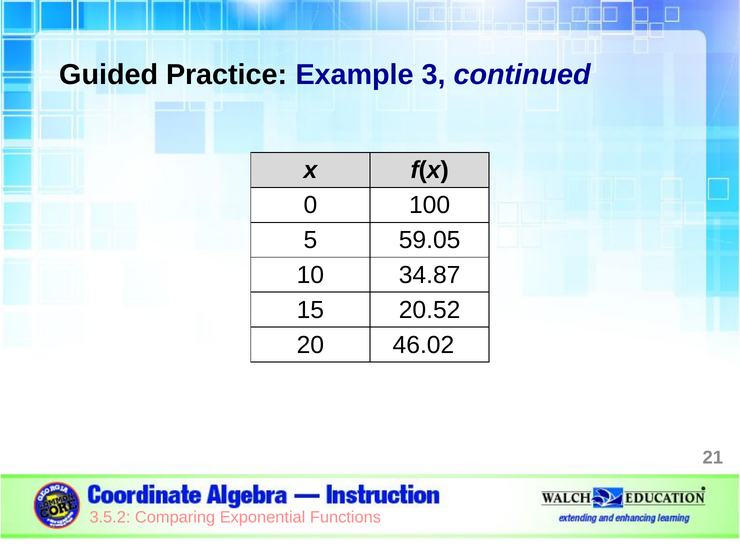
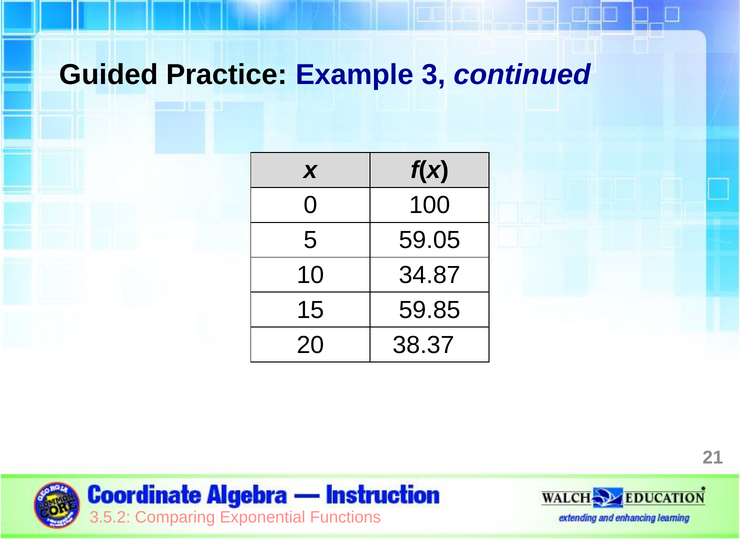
20.52: 20.52 -> 59.85 (430, 310)
46.02: 46.02 -> 38.37 (423, 345)
